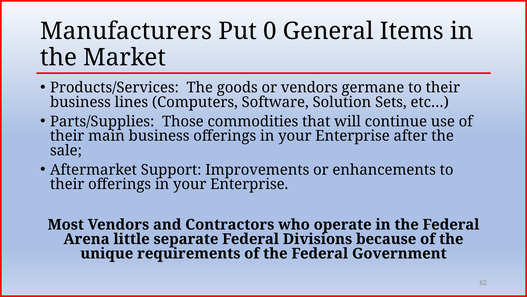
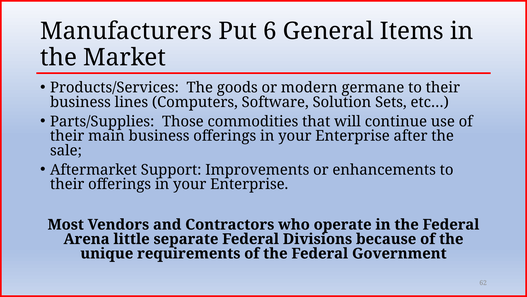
0: 0 -> 6 (270, 31)
or vendors: vendors -> modern (309, 88)
